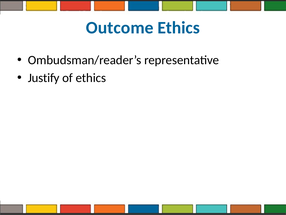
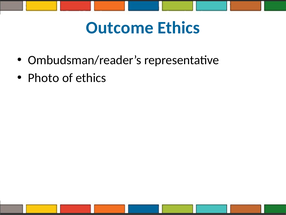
Justify: Justify -> Photo (44, 78)
